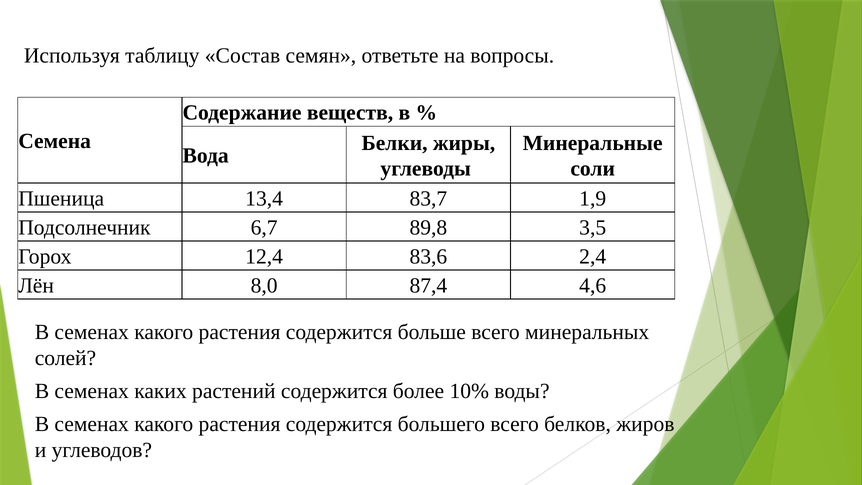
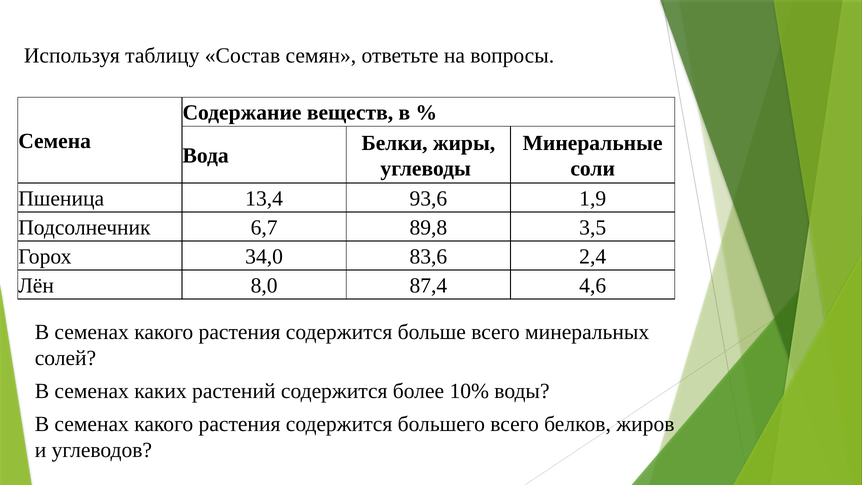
83,7: 83,7 -> 93,6 (428, 198)
12,4: 12,4 -> 34,0 (264, 256)
